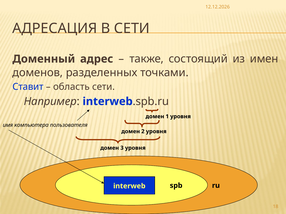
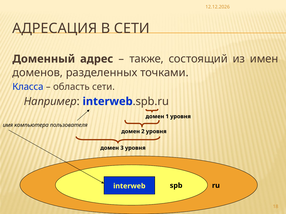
Ставит: Ставит -> Класса (28, 87)
